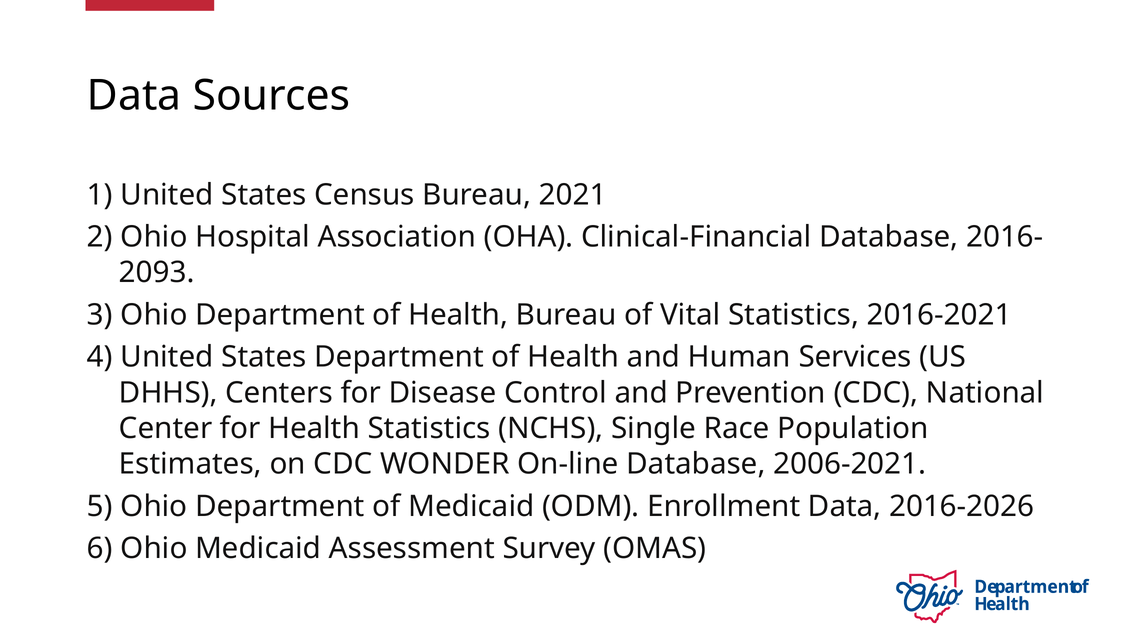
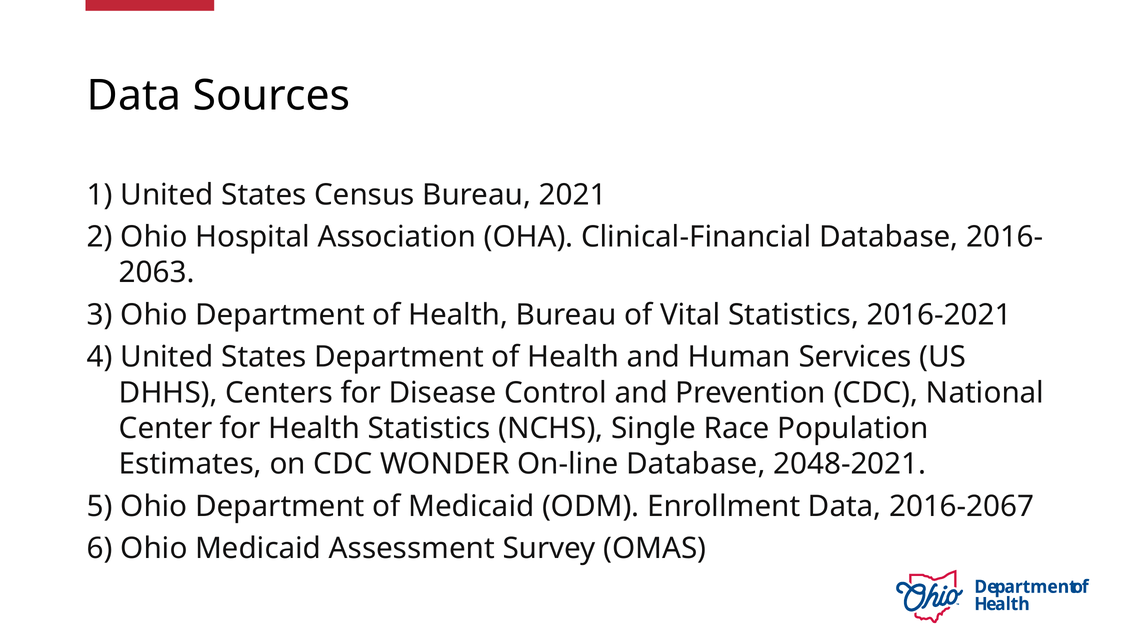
2093: 2093 -> 2063 (157, 273)
2006-2021: 2006-2021 -> 2048-2021 (850, 464)
2016-2026: 2016-2026 -> 2016-2067 (962, 506)
